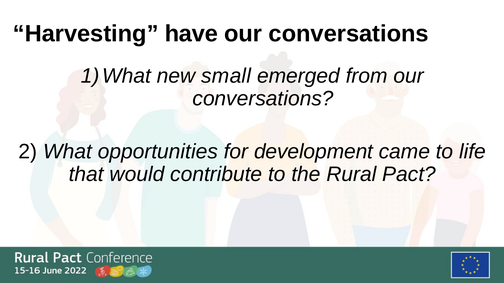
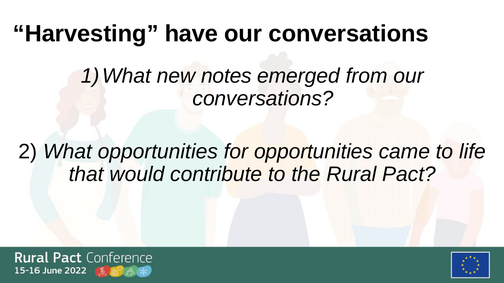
small: small -> notes (226, 76)
for development: development -> opportunities (314, 152)
